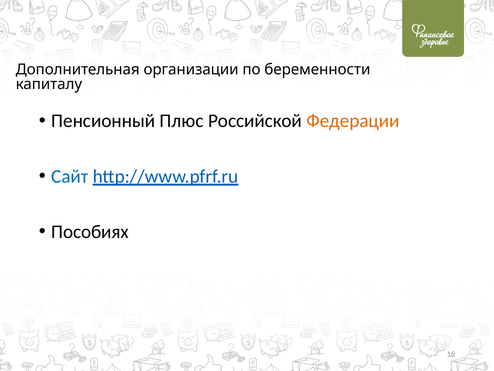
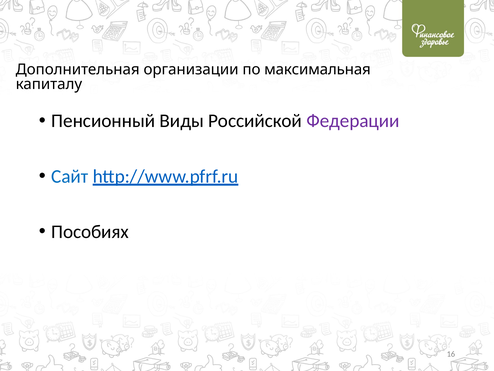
беременности: беременности -> максимальная (317, 69)
Плюс: Плюс -> Виды (182, 121)
Федерации colour: orange -> purple (353, 121)
